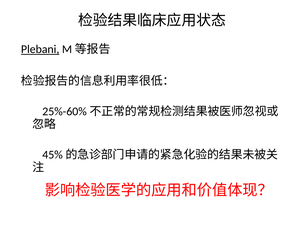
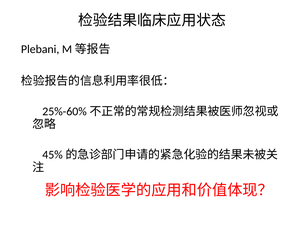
Plebani underline: present -> none (40, 49)
